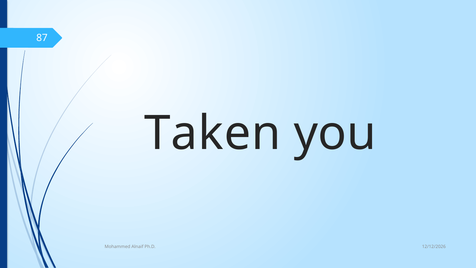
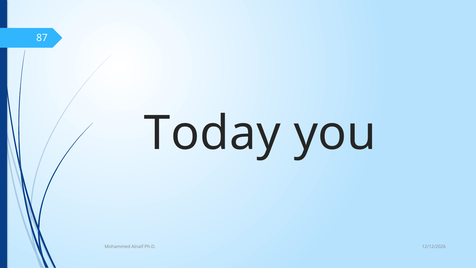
Taken: Taken -> Today (212, 133)
